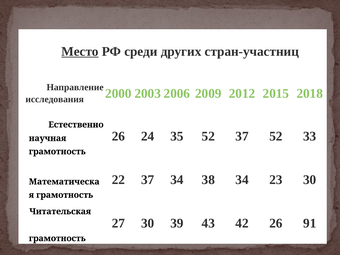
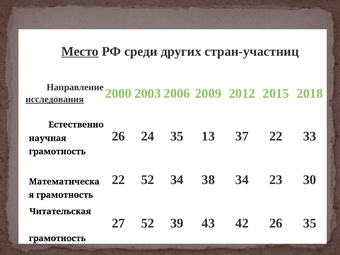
исследования underline: none -> present (55, 99)
35 52: 52 -> 13 (208, 136)
37 52: 52 -> 22 (276, 136)
22 37: 37 -> 52 (148, 180)
27 30: 30 -> 52 (148, 223)
26 91: 91 -> 35 (310, 223)
